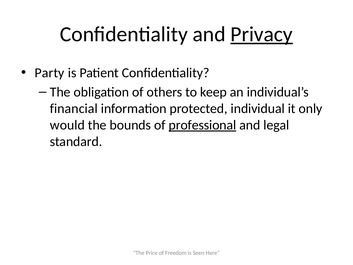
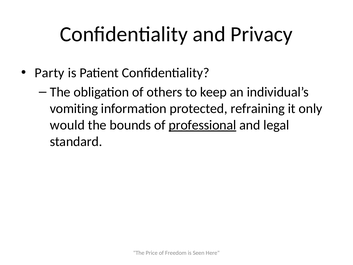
Privacy underline: present -> none (262, 34)
financial: financial -> vomiting (74, 108)
individual: individual -> refraining (258, 108)
